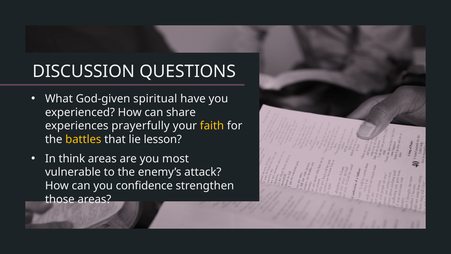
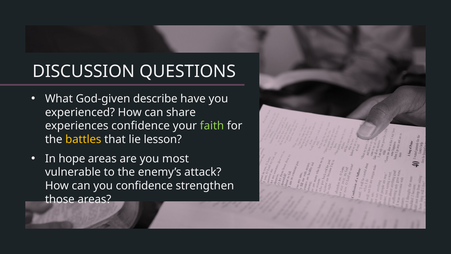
spiritual: spiritual -> describe (155, 99)
experiences prayerfully: prayerfully -> confidence (141, 126)
faith colour: yellow -> light green (212, 126)
think: think -> hope (72, 158)
